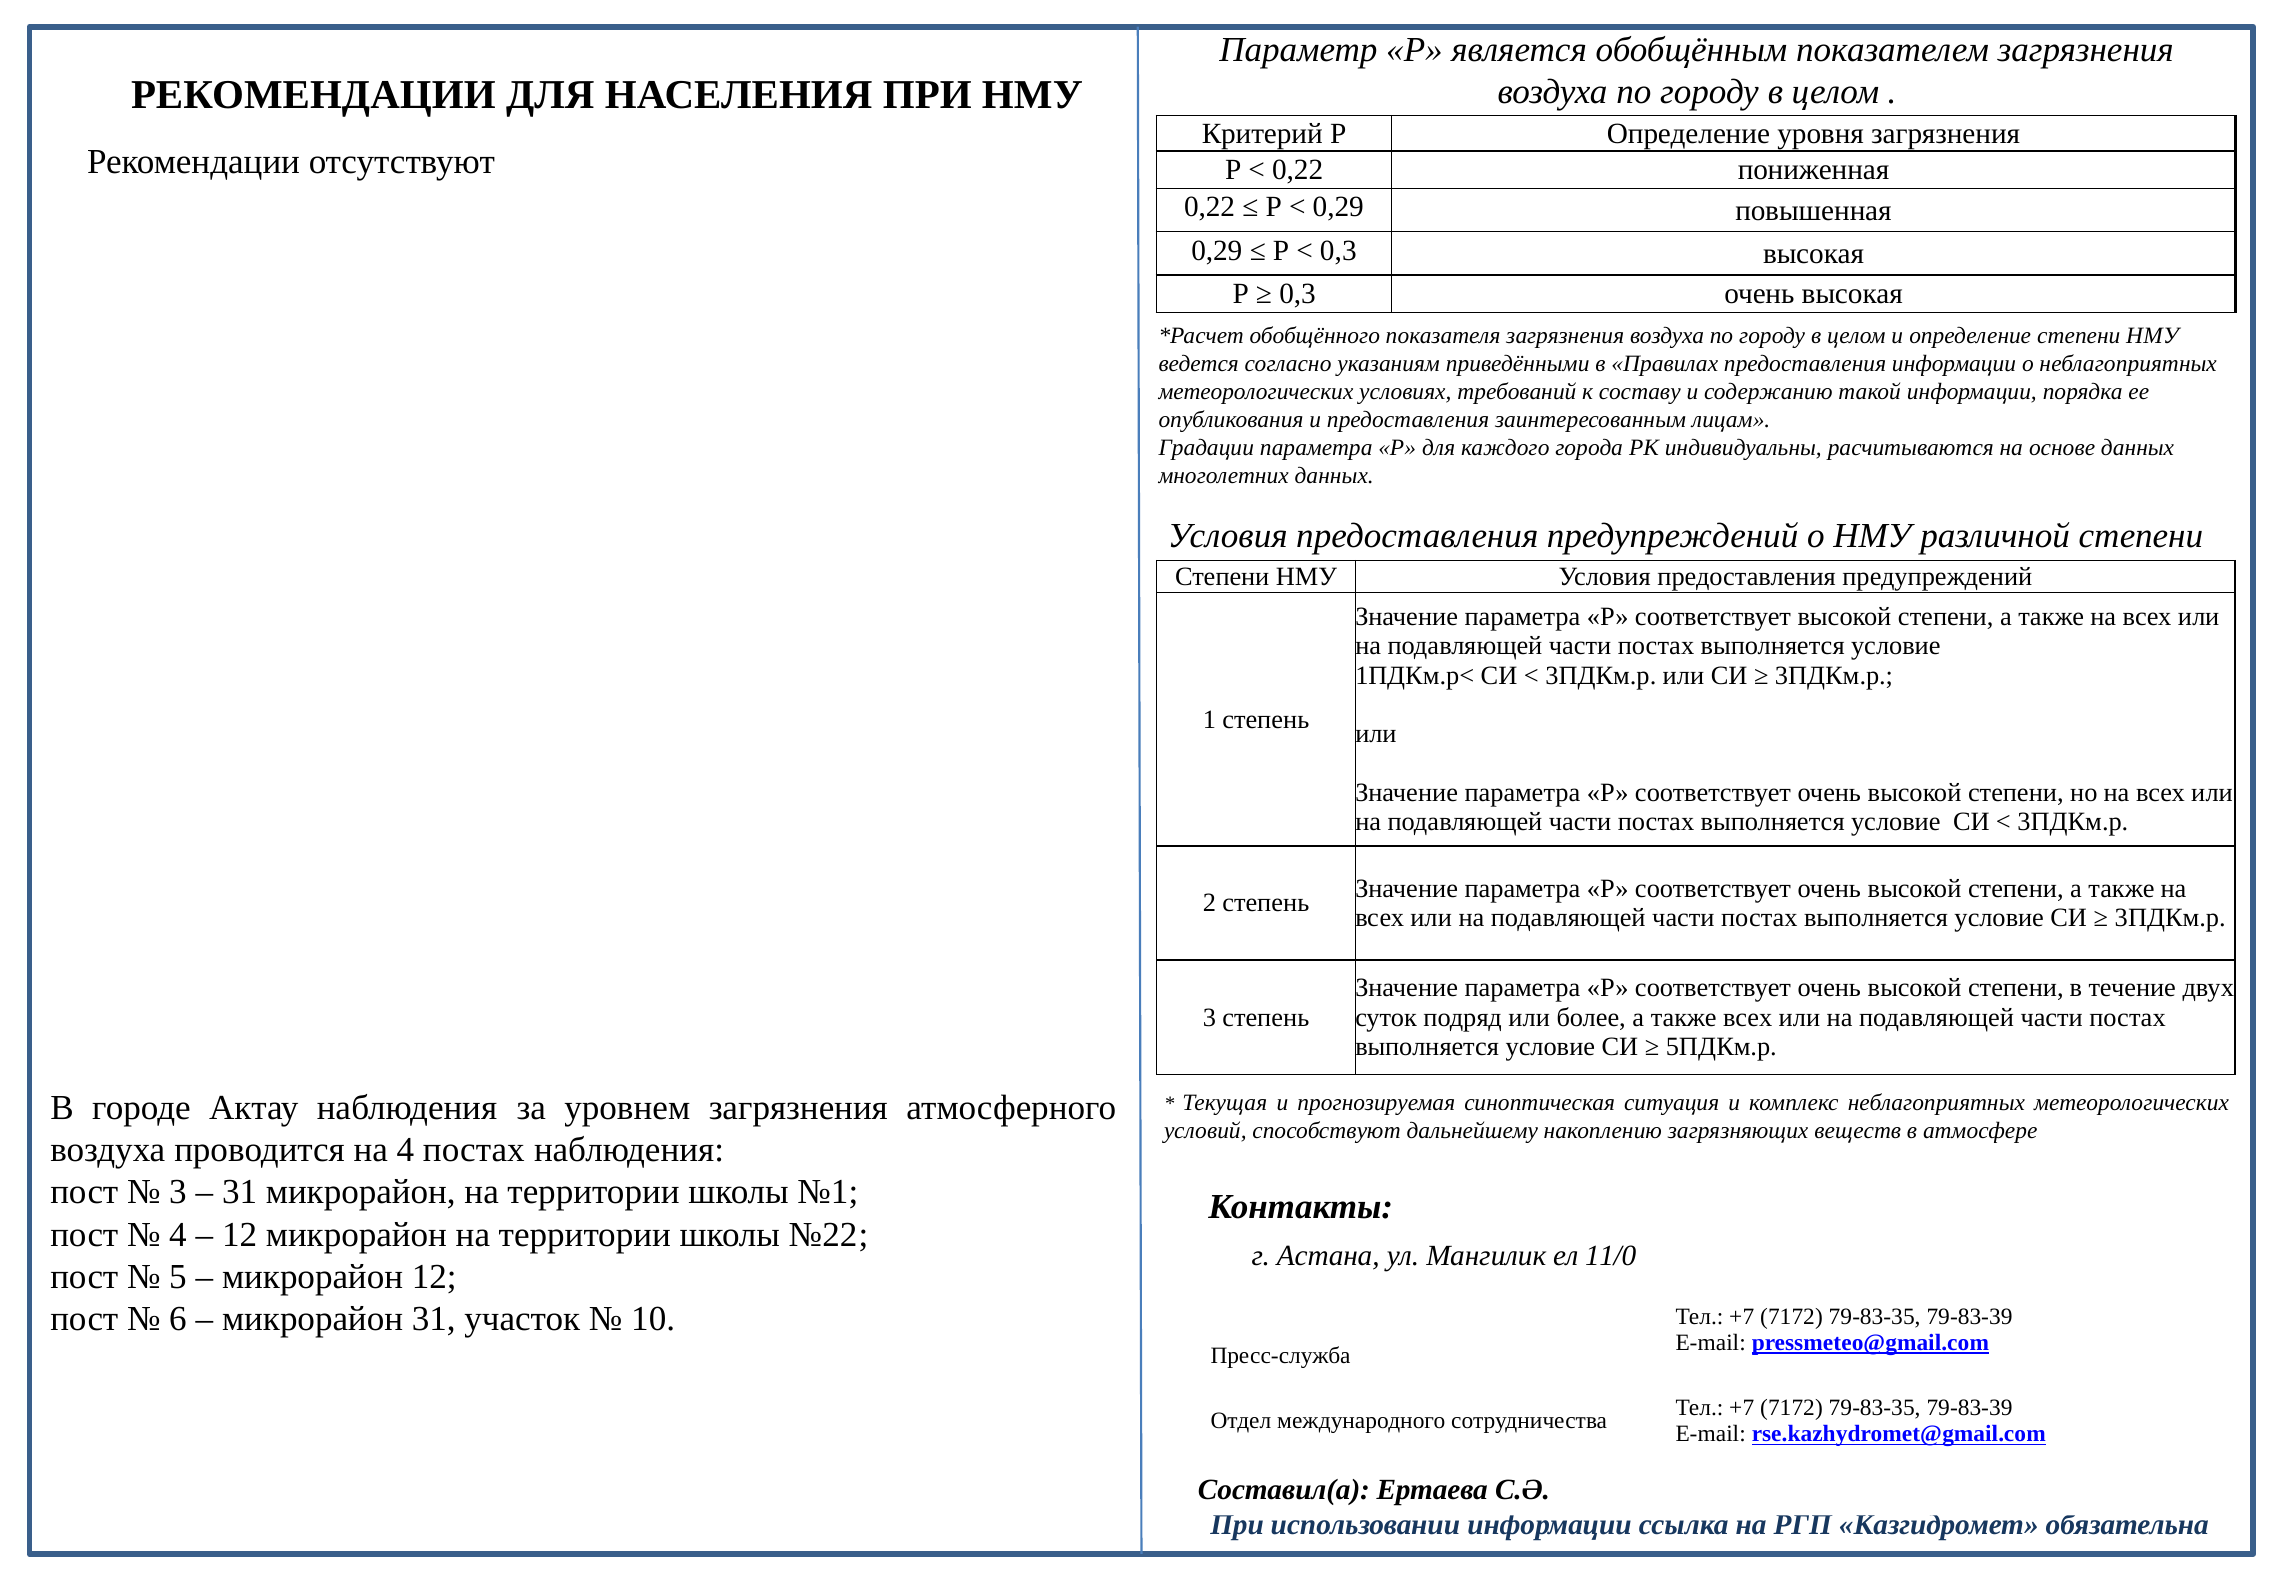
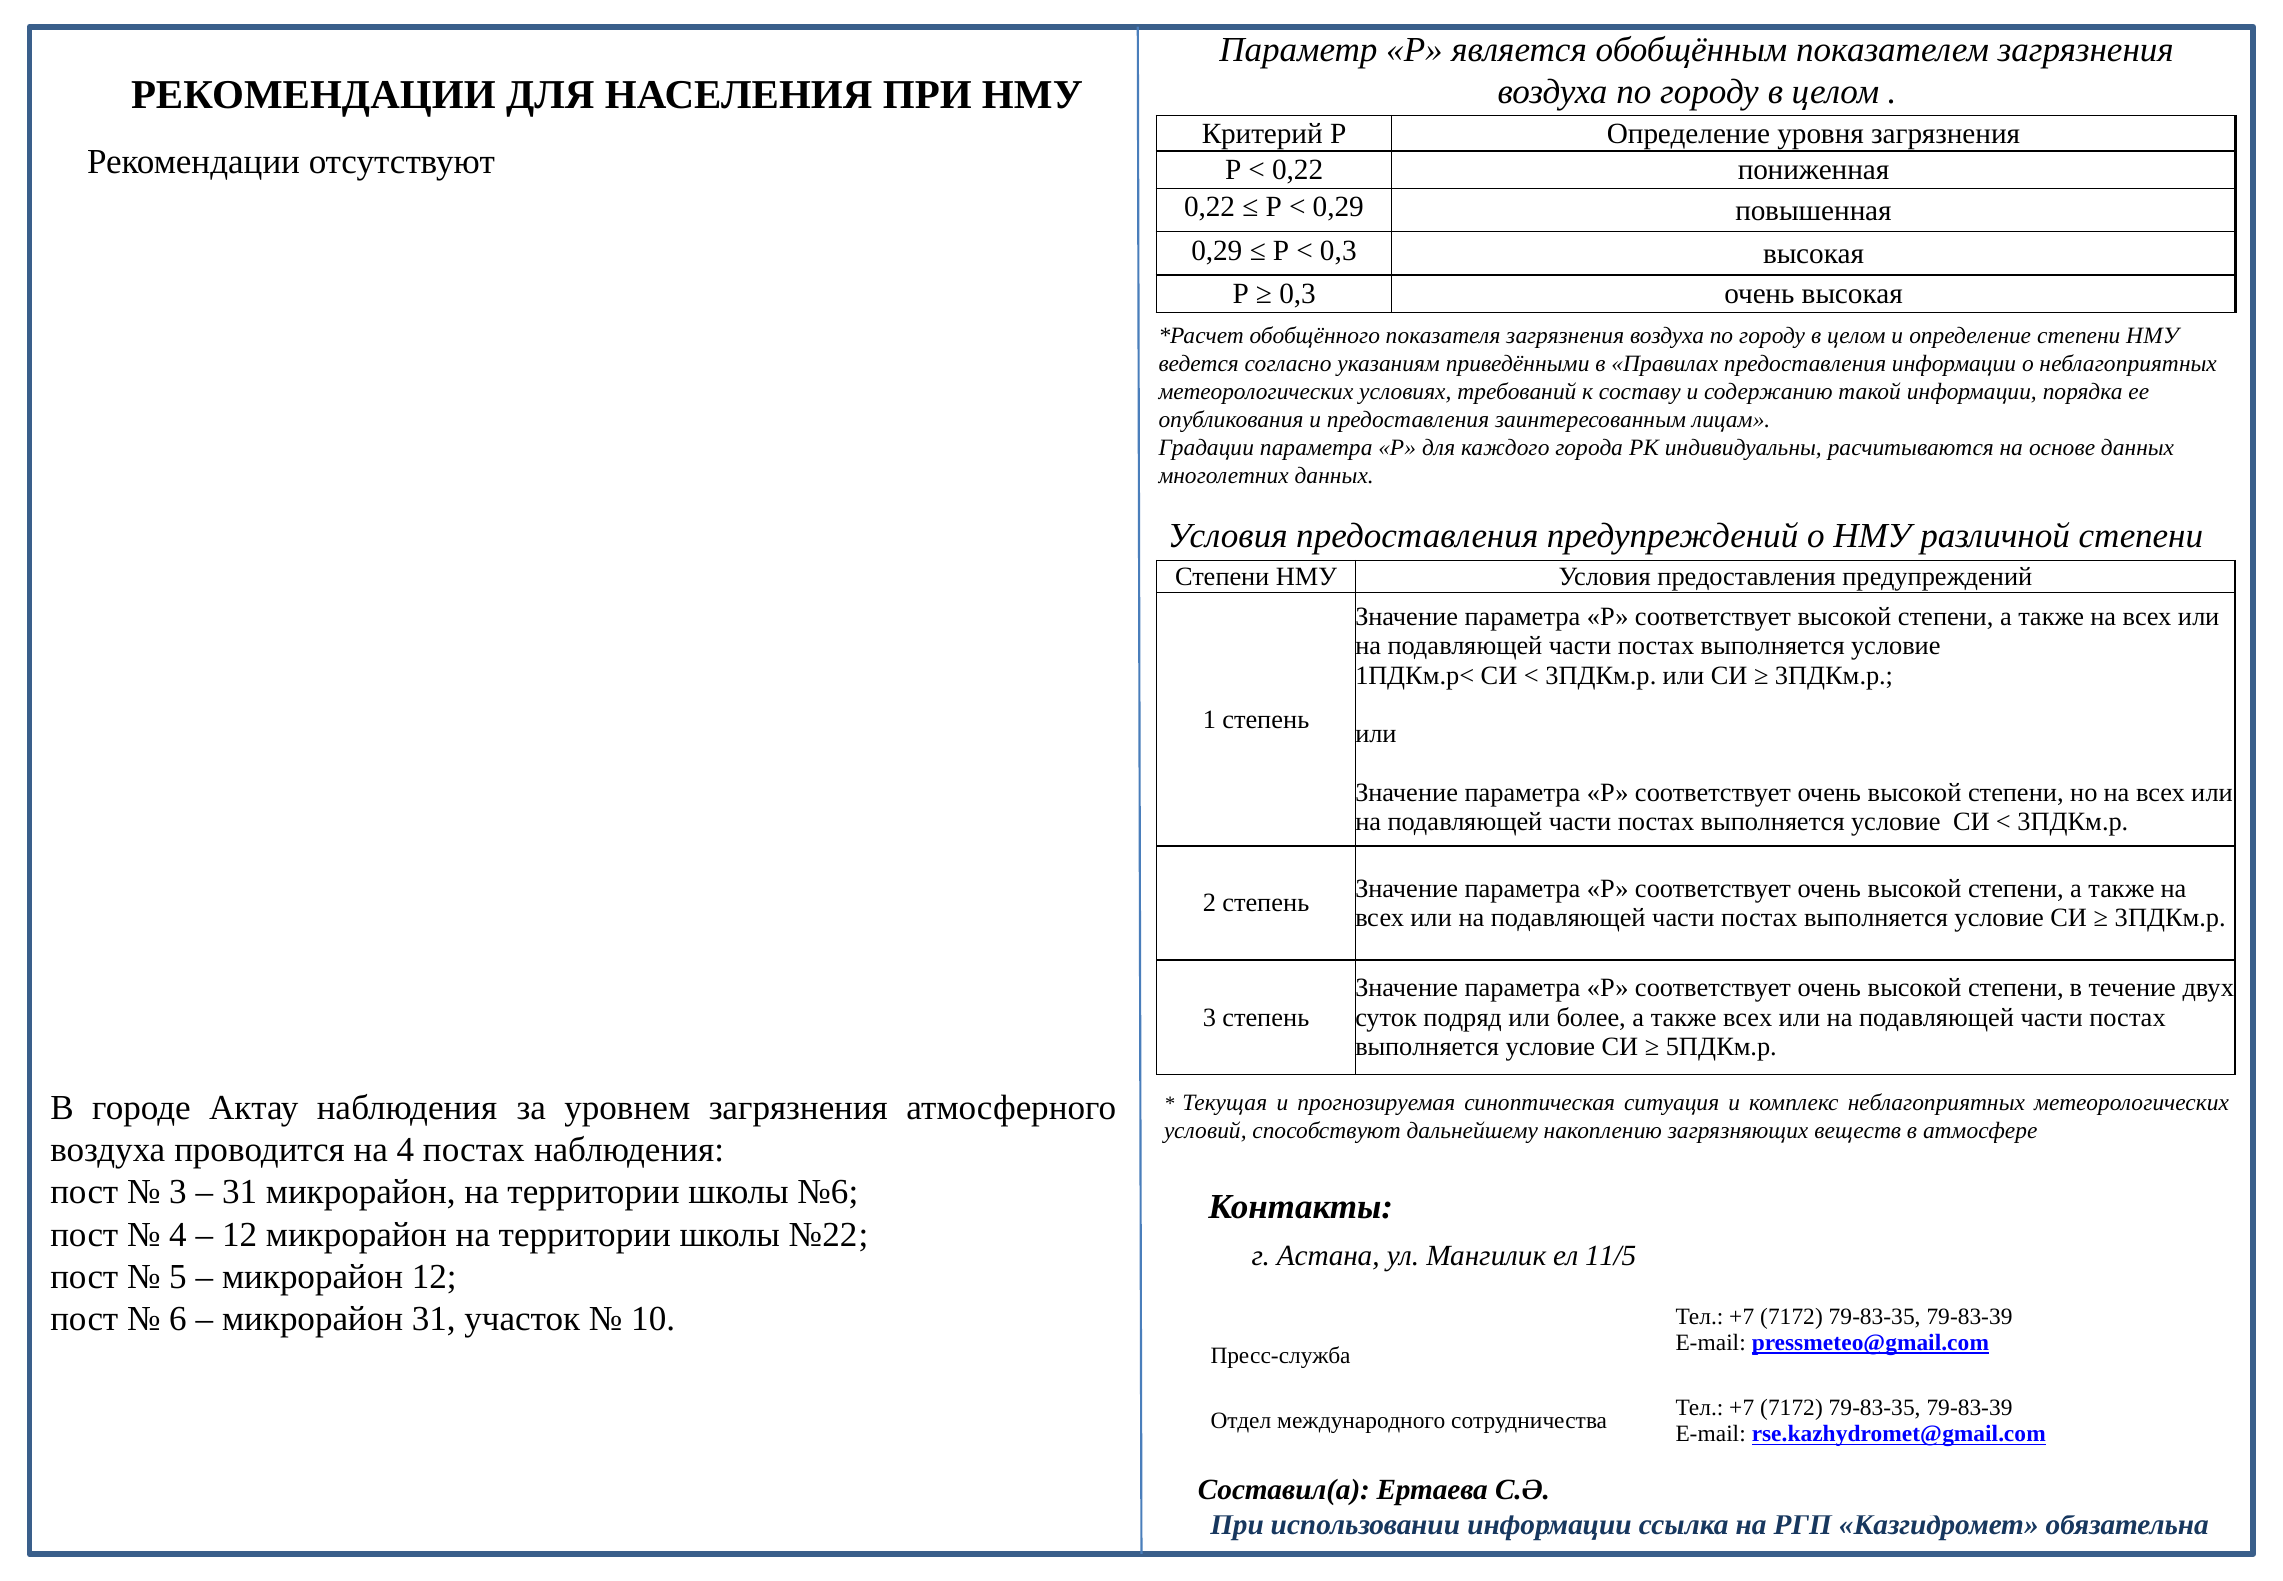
№1: №1 -> №6 (828, 1192)
11/0: 11/0 -> 11/5 (1611, 1256)
